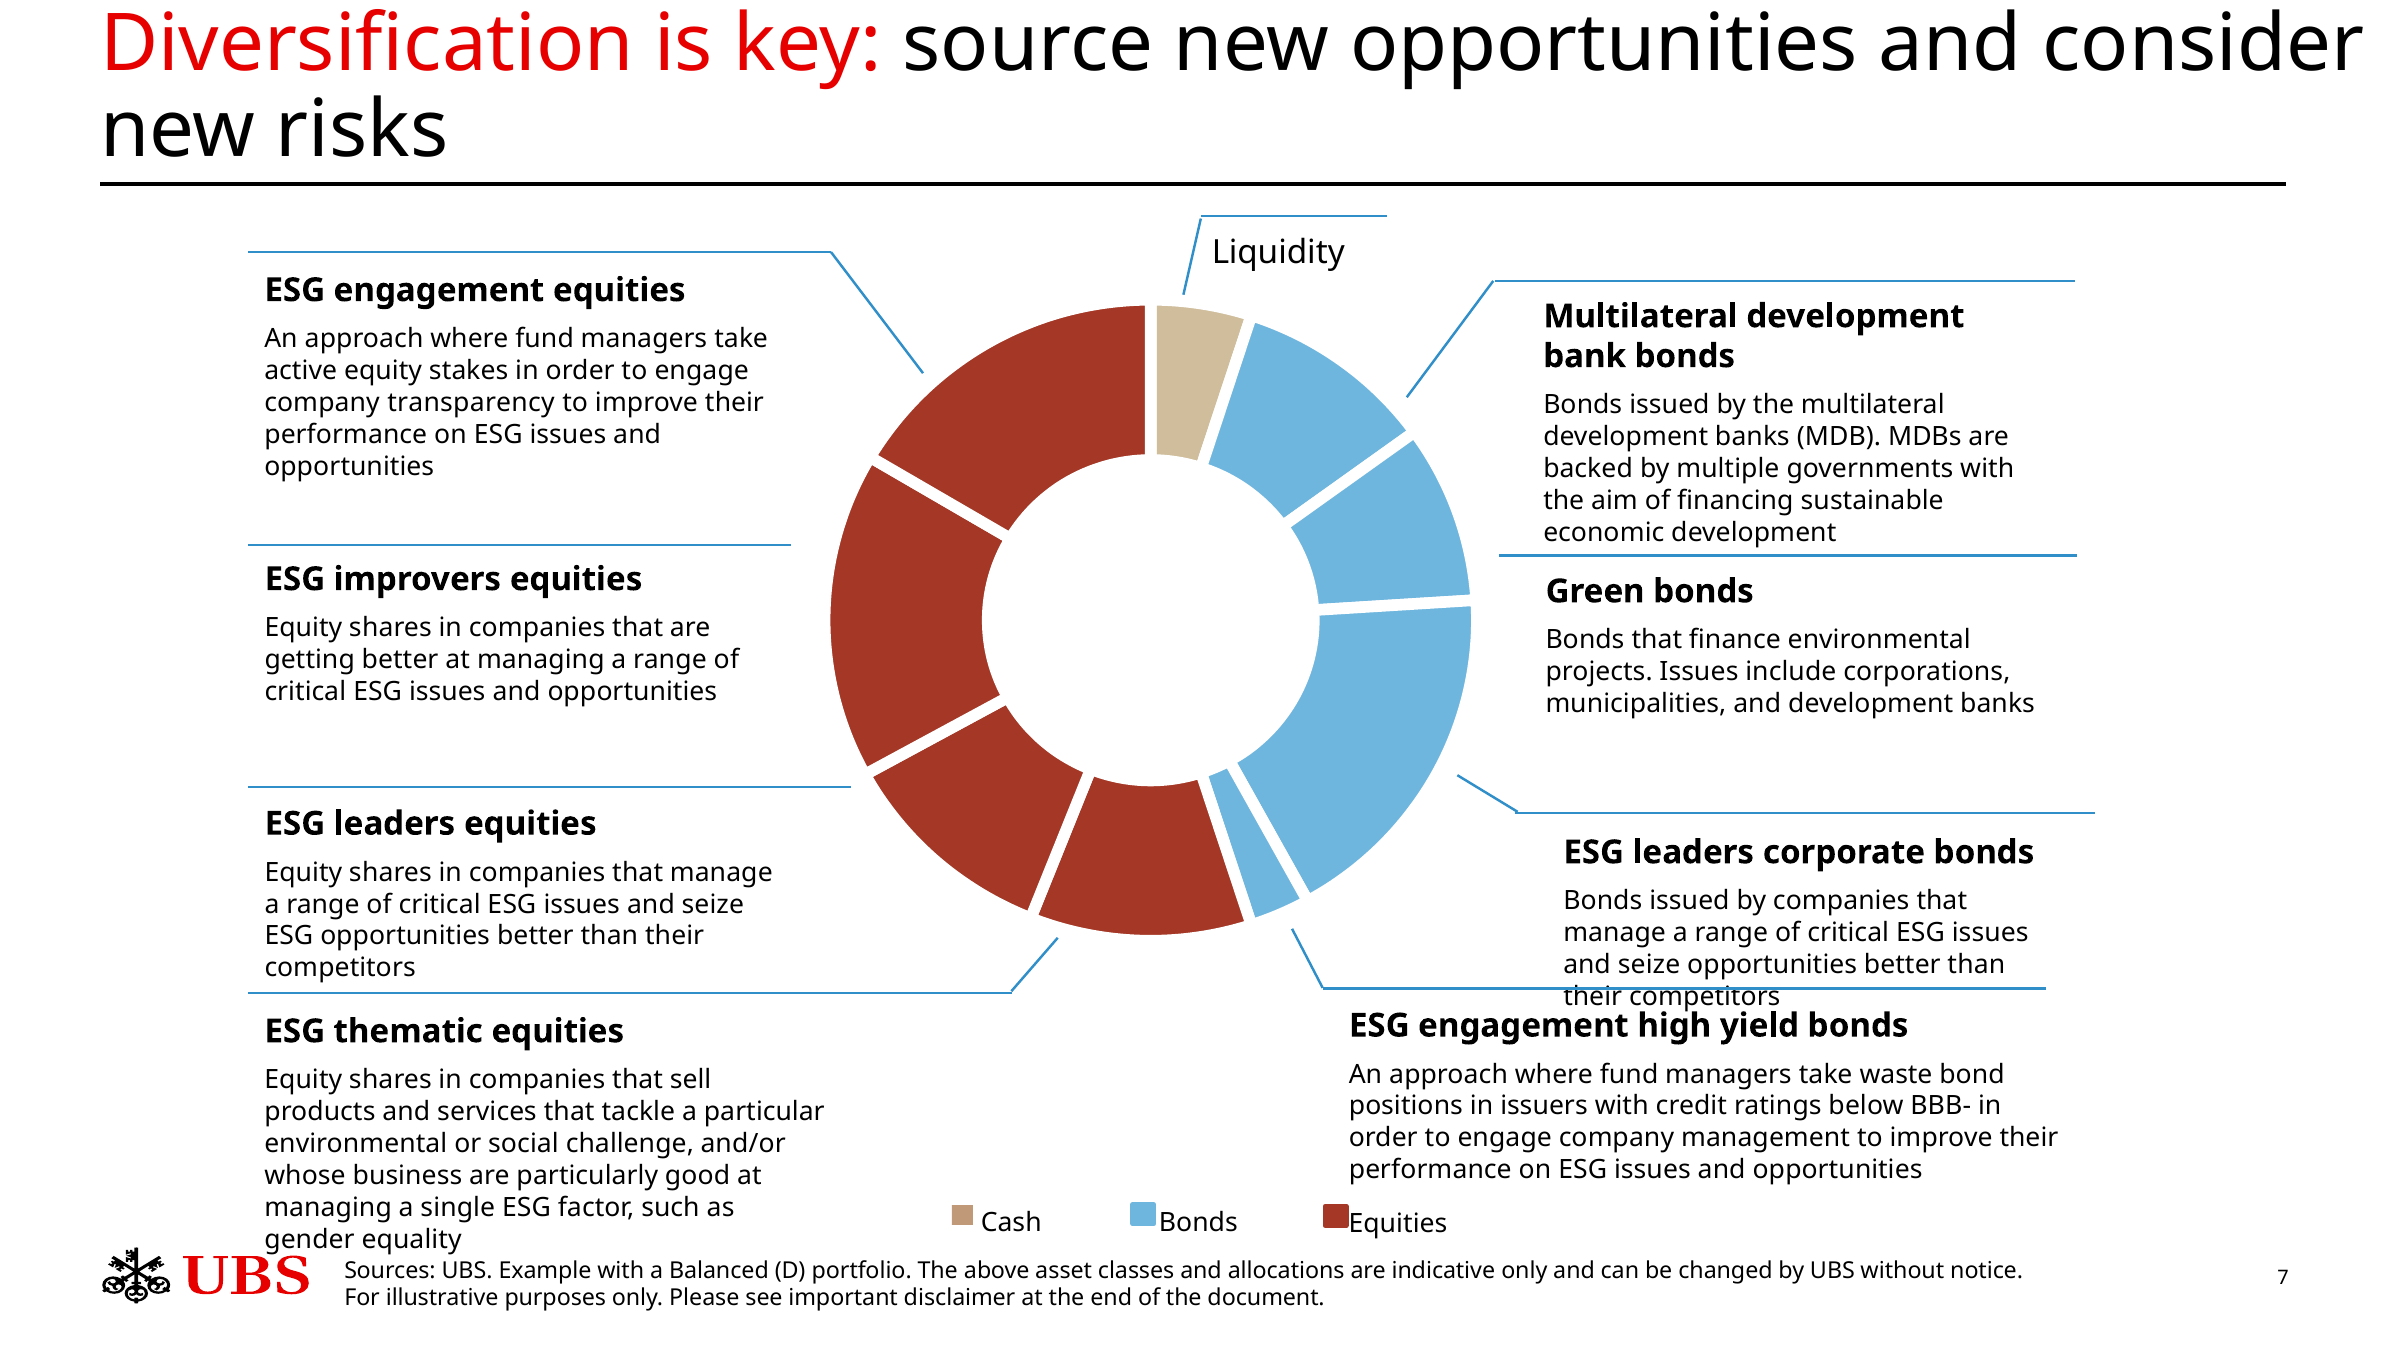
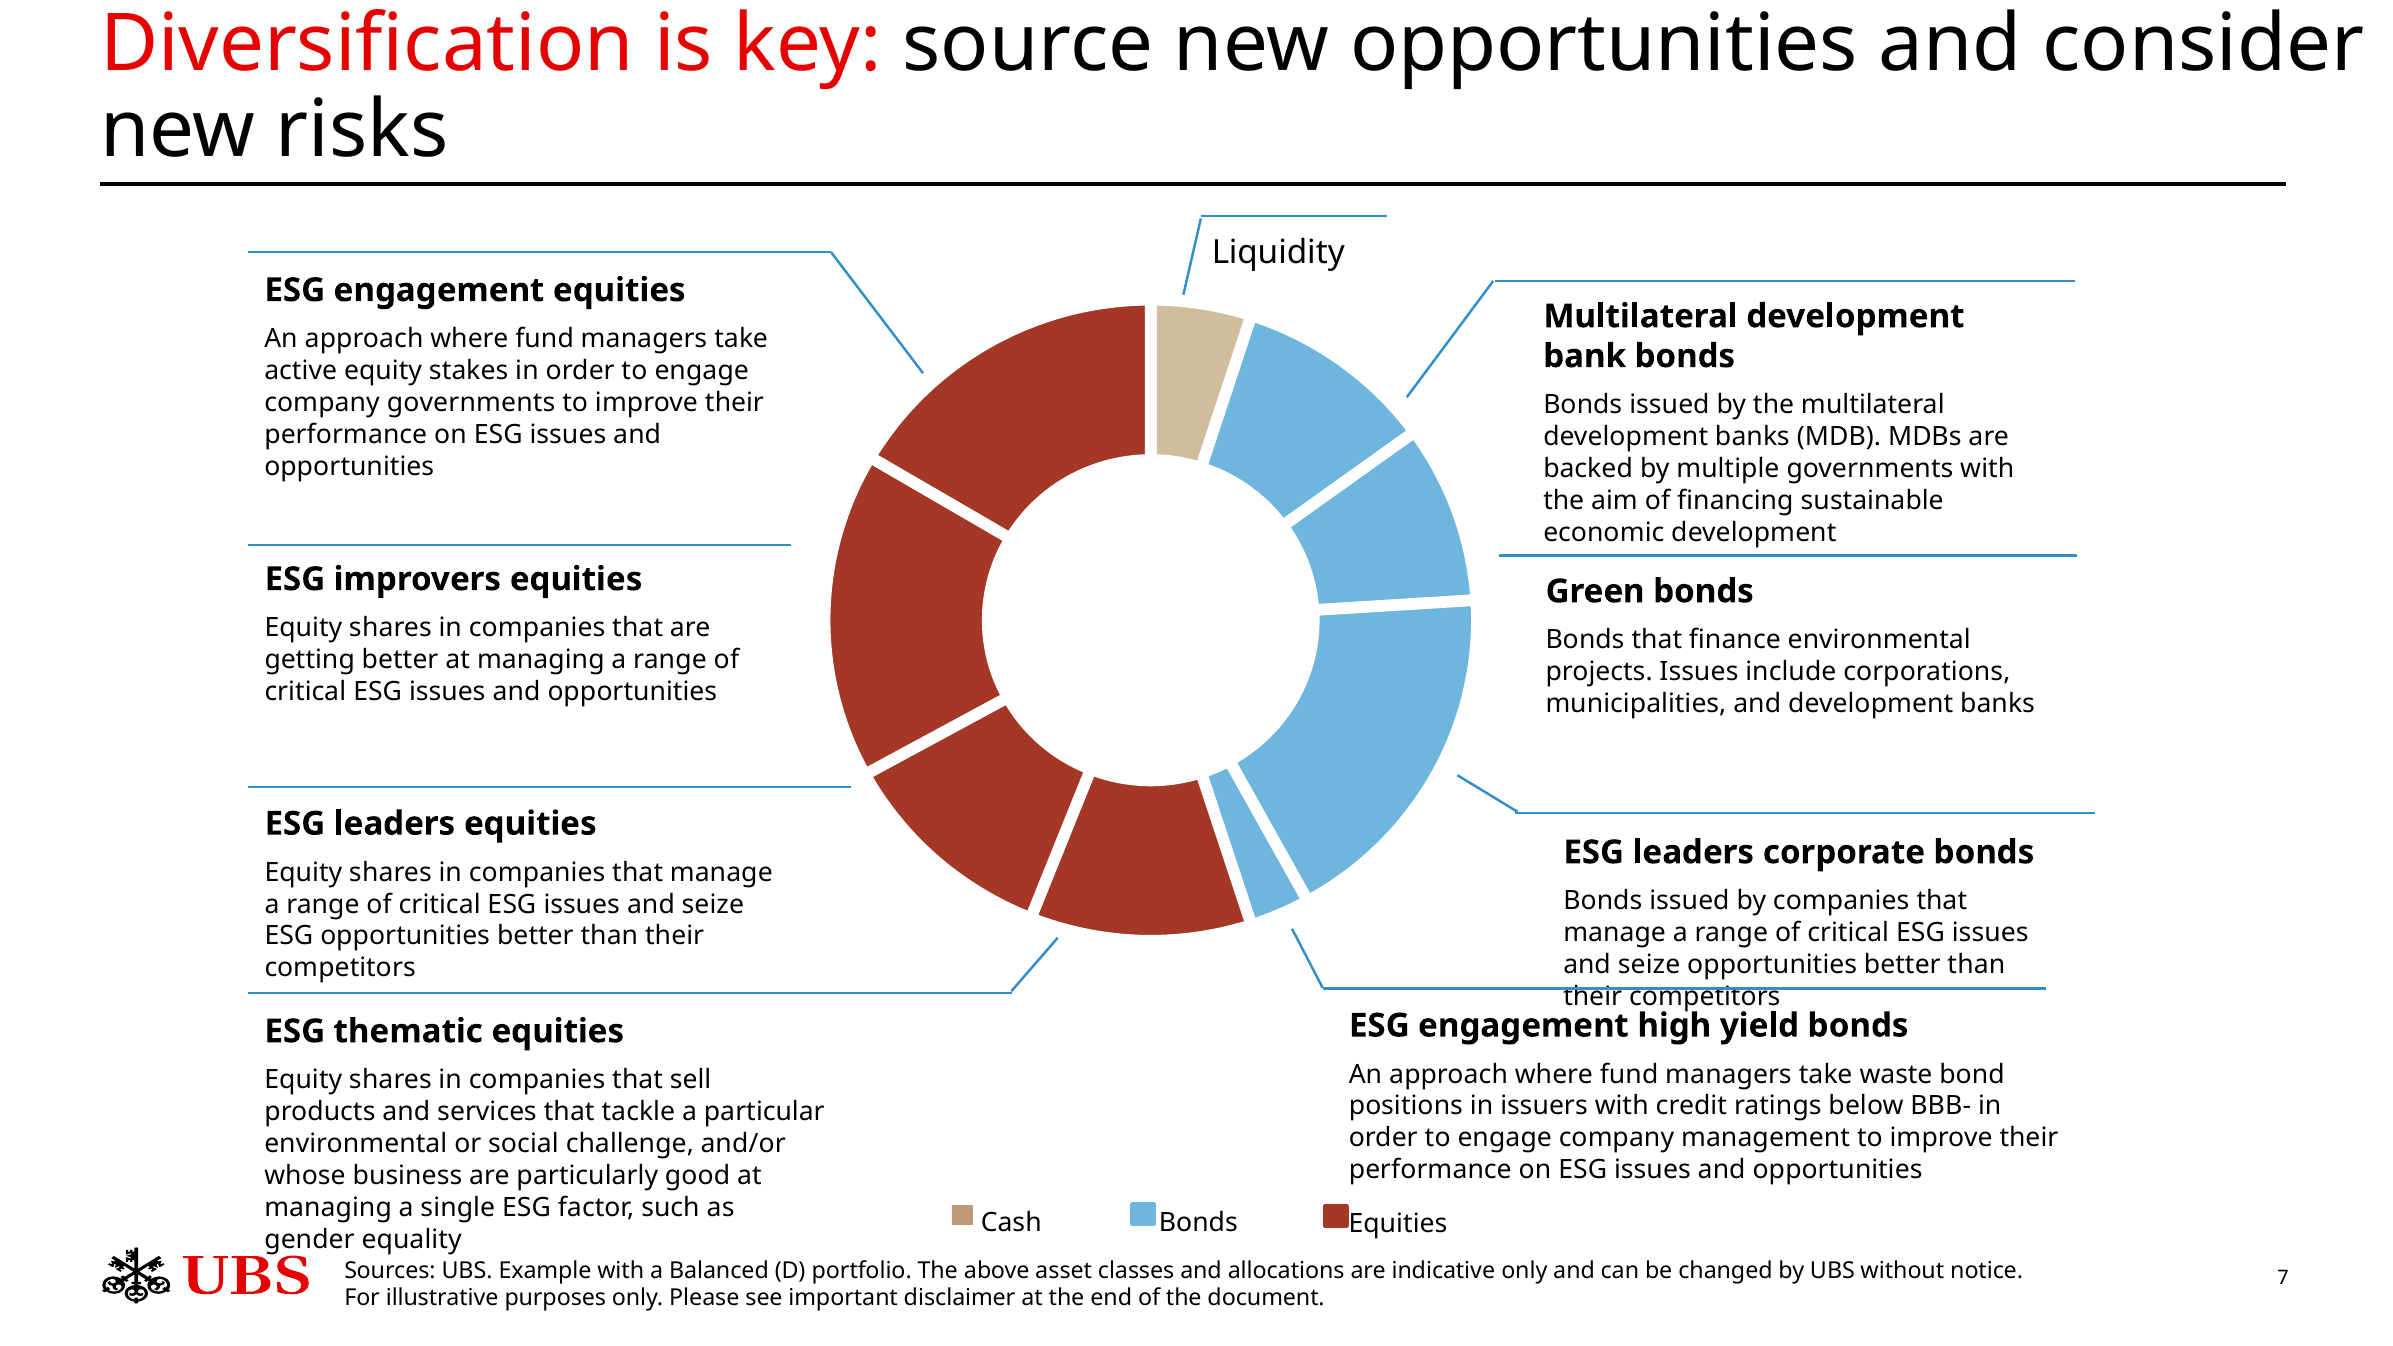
company transparency: transparency -> governments (471, 403)
